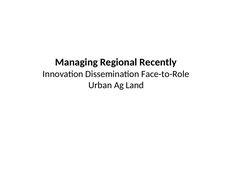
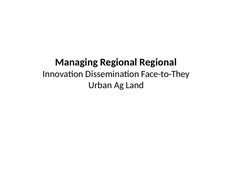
Regional Recently: Recently -> Regional (158, 62)
Face-to-Role: Face-to-Role -> Face-to-They (165, 74)
